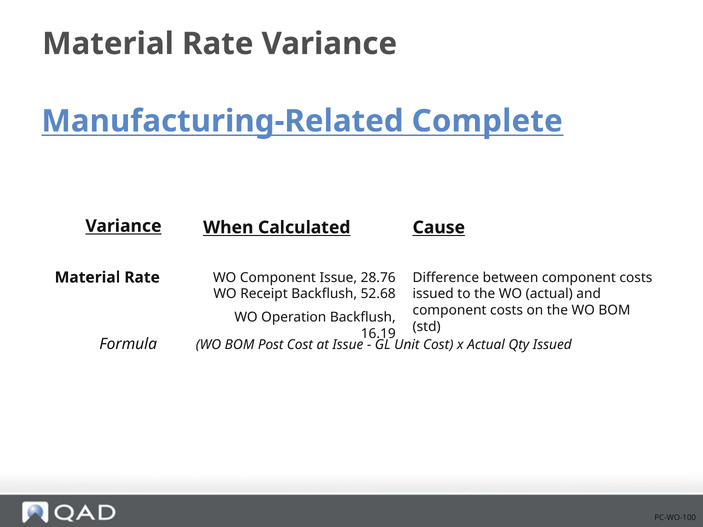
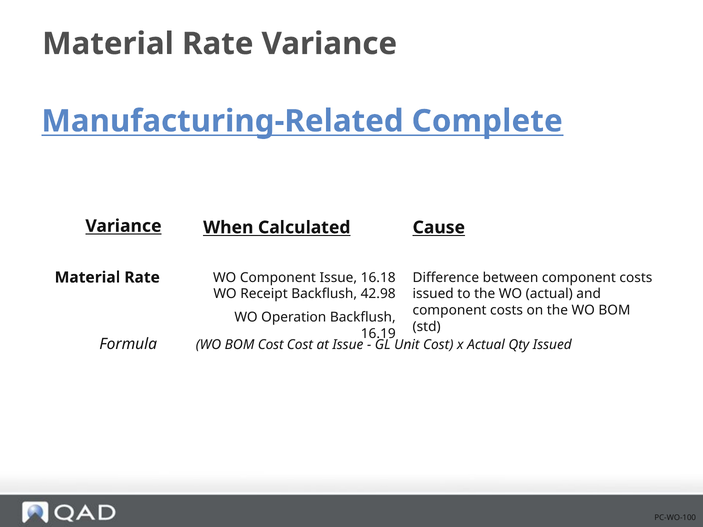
28.76: 28.76 -> 16.18 (378, 278)
52.68: 52.68 -> 42.98 (378, 294)
BOM Post: Post -> Cost (271, 345)
